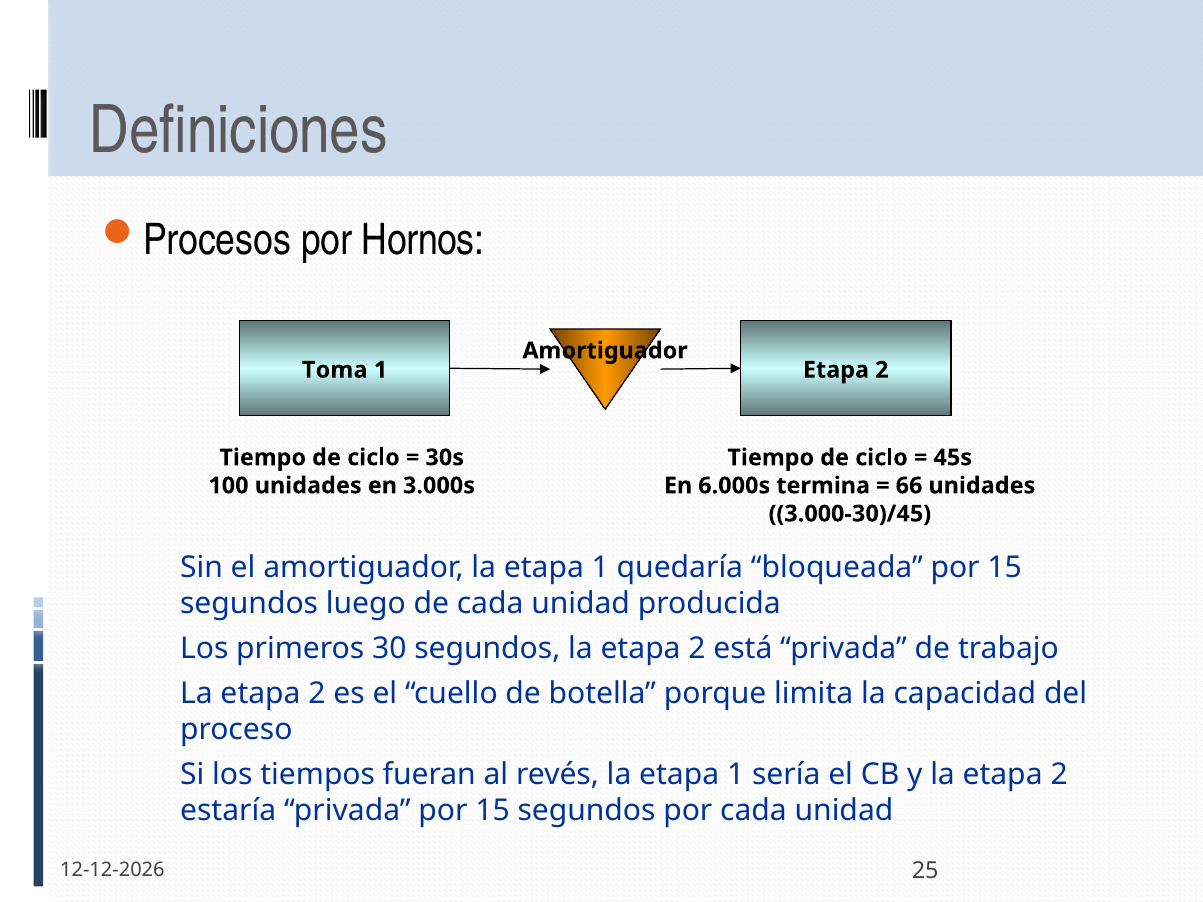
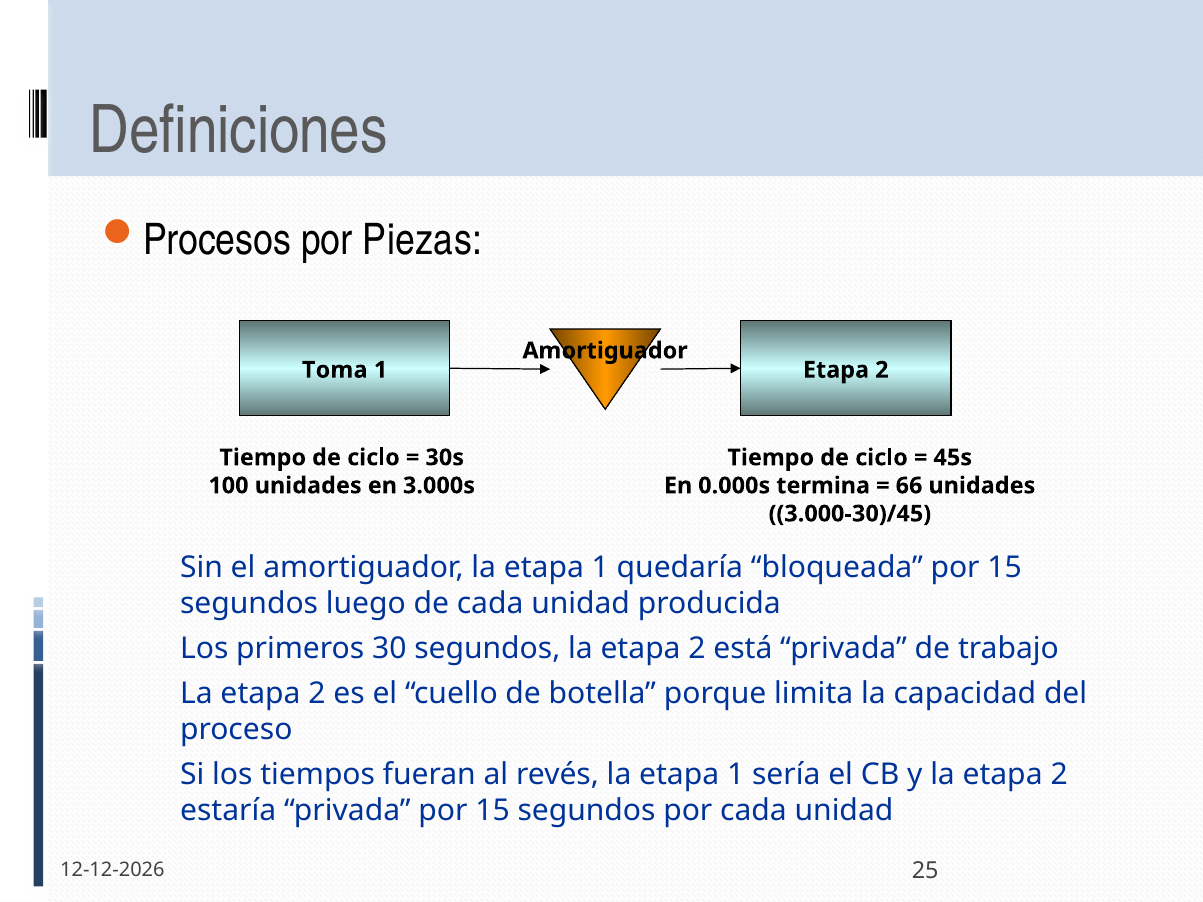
Hornos: Hornos -> Piezas (423, 240)
6.000s: 6.000s -> 0.000s (734, 486)
